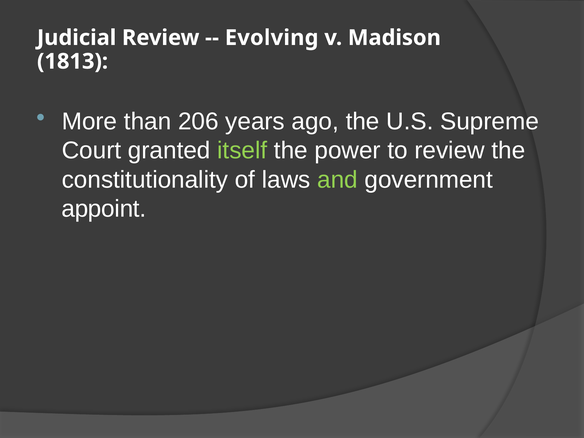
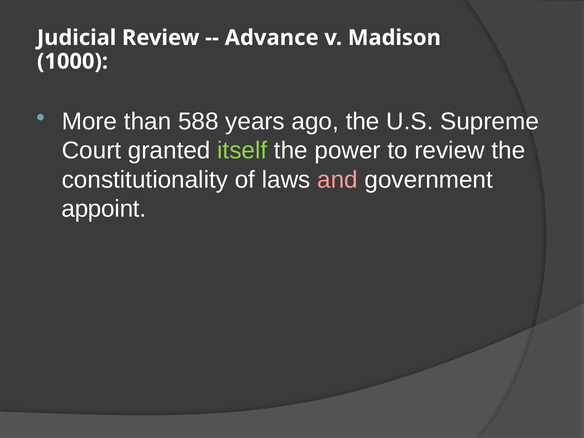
Evolving: Evolving -> Advance (272, 38)
1813: 1813 -> 1000 (73, 61)
206: 206 -> 588 (198, 121)
and colour: light green -> pink (338, 180)
